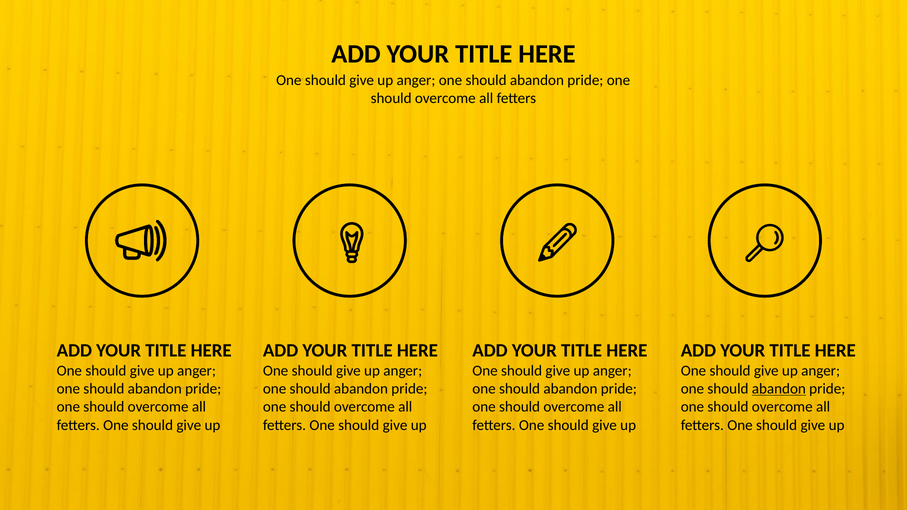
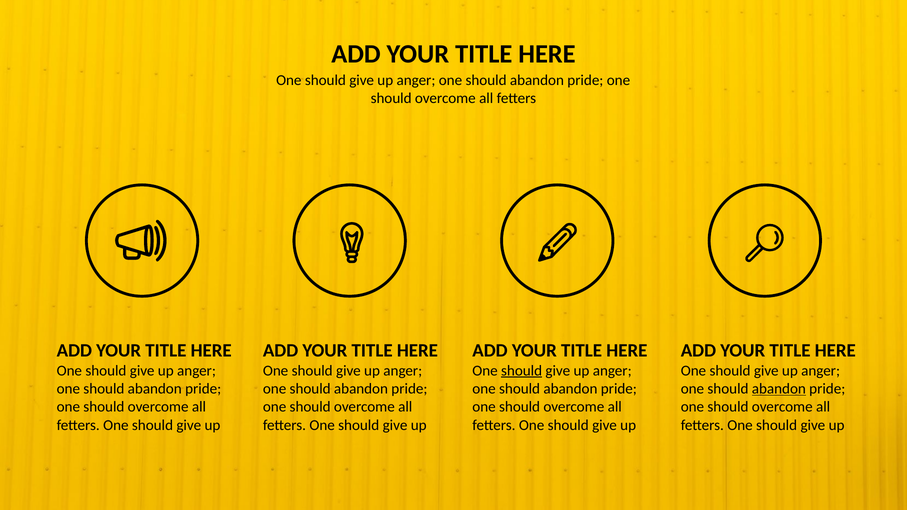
should underline: none -> present (522, 371)
